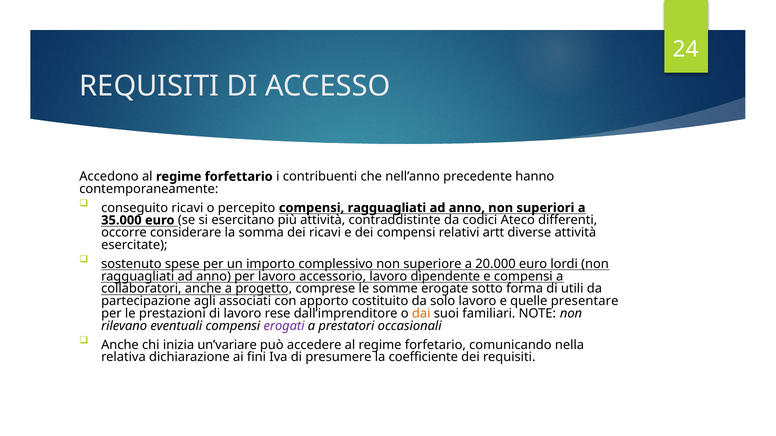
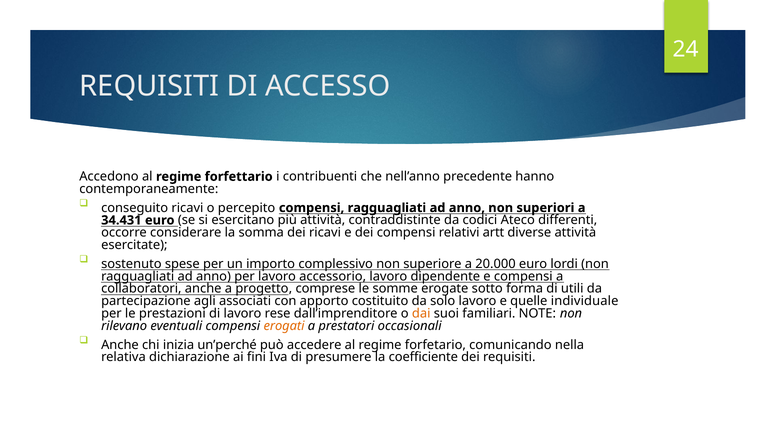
35.000: 35.000 -> 34.431 (121, 220)
presentare: presentare -> individuale (585, 301)
erogati colour: purple -> orange (284, 326)
un’variare: un’variare -> un’perché (227, 345)
